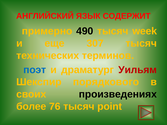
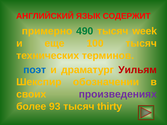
490 colour: black -> green (85, 31)
307: 307 -> 100 (95, 43)
порядкового: порядкового -> обозначении (106, 82)
произведениях colour: black -> purple (118, 94)
76: 76 -> 93 (55, 107)
роint: роint -> thirty (110, 107)
